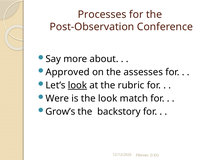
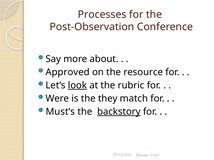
assesses: assesses -> resource (143, 72)
the look: look -> they (108, 99)
Grow’s: Grow’s -> Must’s (60, 112)
backstory underline: none -> present (119, 112)
